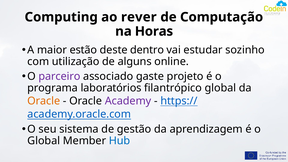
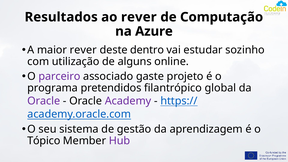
Computing: Computing -> Resultados (61, 17)
Horas: Horas -> Azure (154, 31)
maior estão: estão -> rever (83, 50)
laboratórios: laboratórios -> pretendidos (111, 88)
Oracle colour: orange -> purple (44, 101)
Global: Global -> Tópico (44, 141)
Hub colour: blue -> purple (120, 141)
